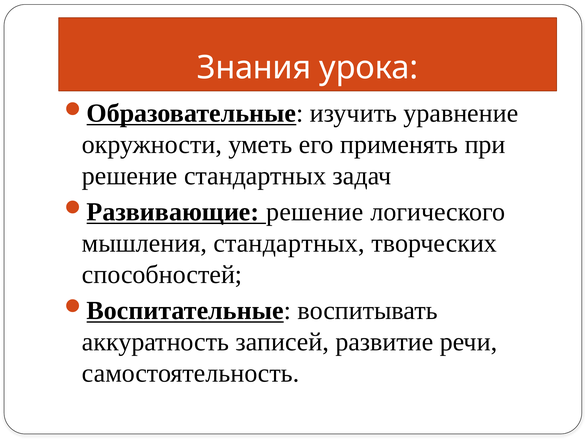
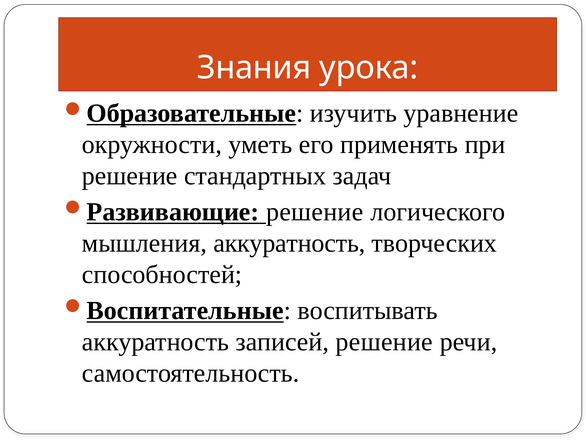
мышления стандартных: стандартных -> аккуратность (289, 243)
записей развитие: развитие -> решение (384, 341)
